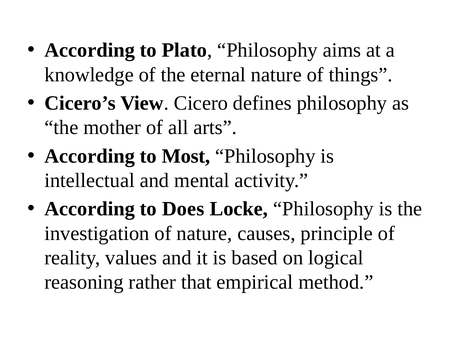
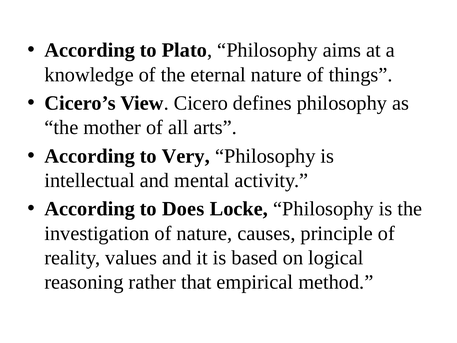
Most: Most -> Very (186, 156)
